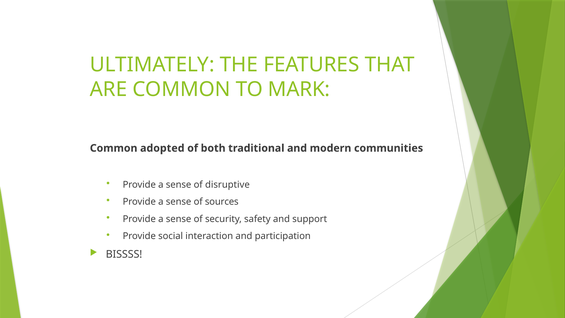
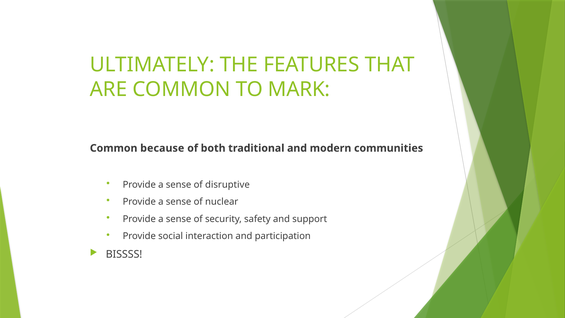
adopted: adopted -> because (162, 148)
sources: sources -> nuclear (222, 202)
